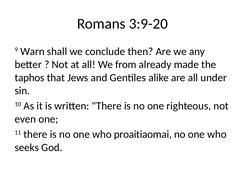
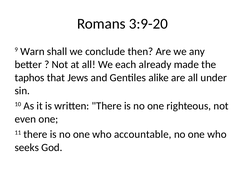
from: from -> each (126, 64)
proaitiaomai: proaitiaomai -> accountable (143, 134)
